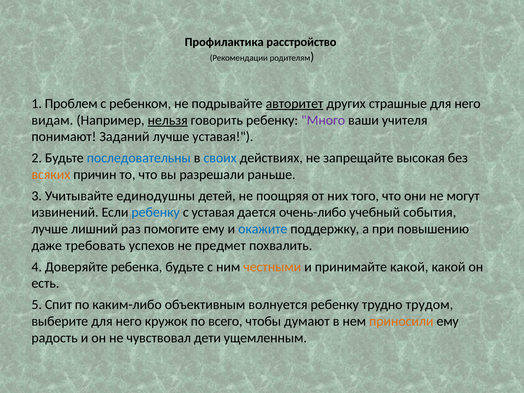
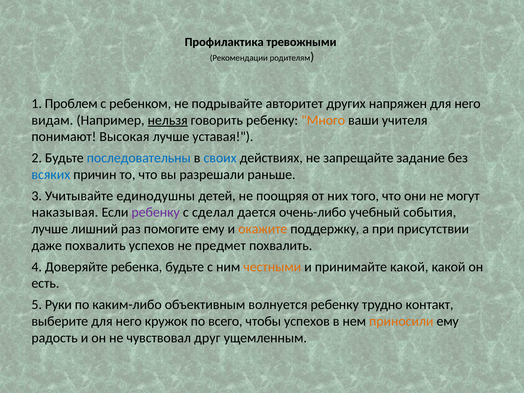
расстройство: расстройство -> тревожными (301, 42)
авторитет underline: present -> none (295, 104)
страшные: страшные -> напряжен (398, 104)
Много colour: purple -> orange (323, 120)
Заданий: Заданий -> Высокая (124, 137)
высокая: высокая -> задание (421, 158)
всяких colour: orange -> blue (51, 175)
извинений: извинений -> наказывая (65, 212)
ребенку colour: blue -> purple (156, 212)
с уставая: уставая -> сделал (213, 212)
окажите colour: blue -> orange (263, 229)
повышению: повышению -> присутствии (433, 229)
даже требовать: требовать -> похвалить (95, 246)
Спит: Спит -> Руки (58, 305)
трудом: трудом -> контакт (430, 305)
чтобы думают: думают -> успехов (307, 321)
дети: дети -> друг (207, 338)
